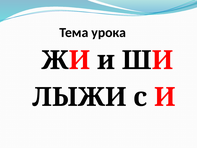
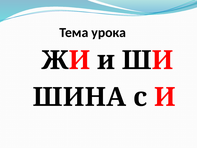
ЛЫЖИ: ЛЫЖИ -> ШИНА (79, 97)
